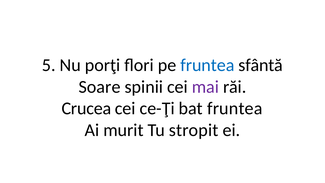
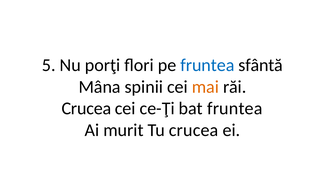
Soare: Soare -> Mâna (100, 87)
mai colour: purple -> orange (205, 87)
Tu stropit: stropit -> crucea (194, 130)
